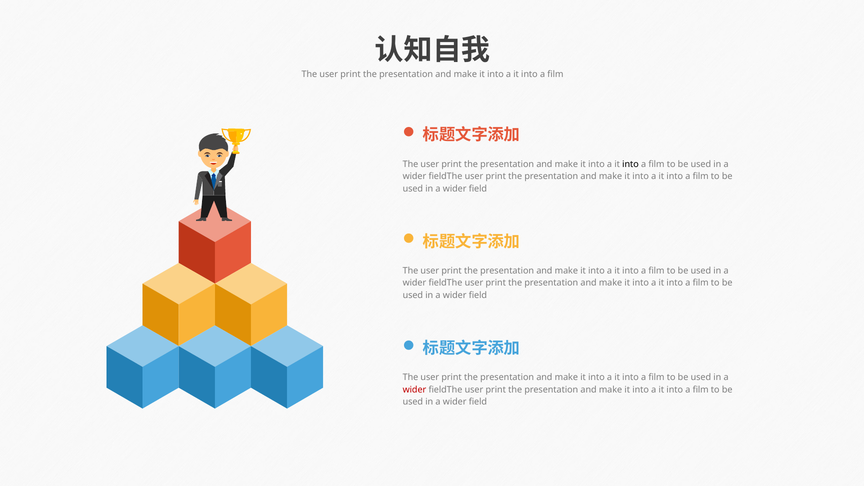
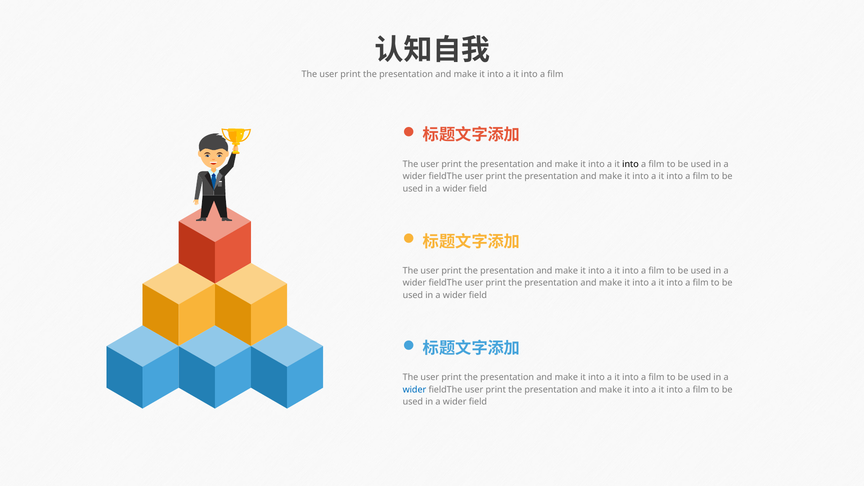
wider colour: red -> blue (414, 390)
